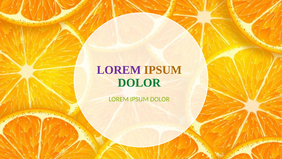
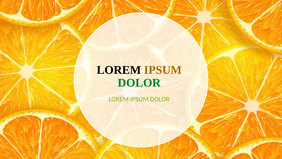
LOREM colour: purple -> black (119, 70)
